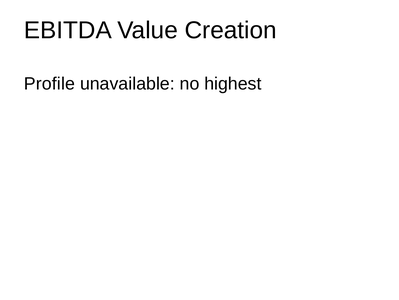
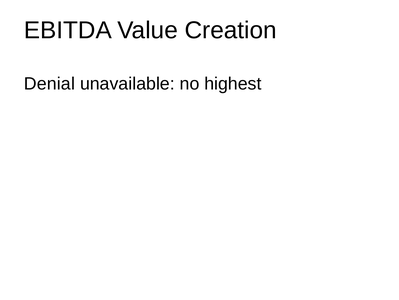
Profile: Profile -> Denial (49, 84)
